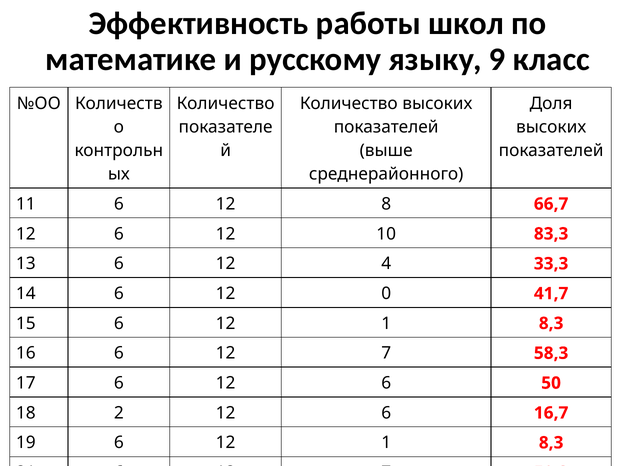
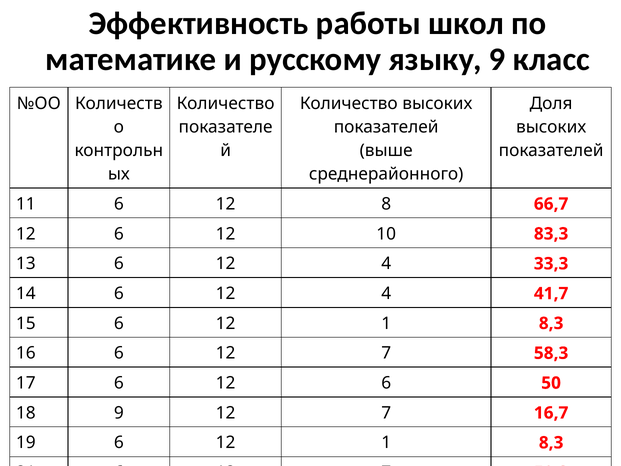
14 6 12 0: 0 -> 4 (386, 293)
18 2: 2 -> 9 (119, 413)
6: 6 -> 7 (386, 413)
